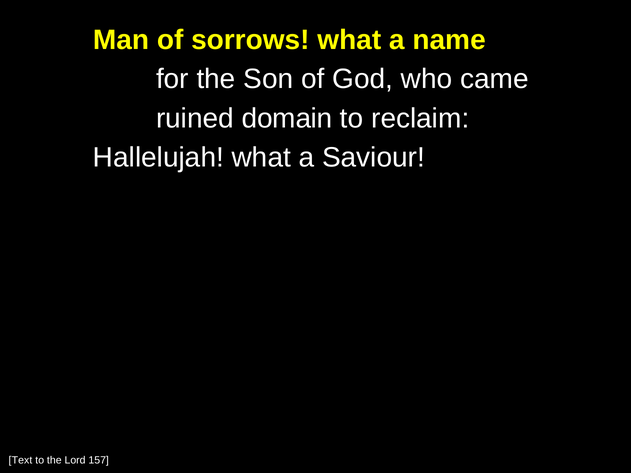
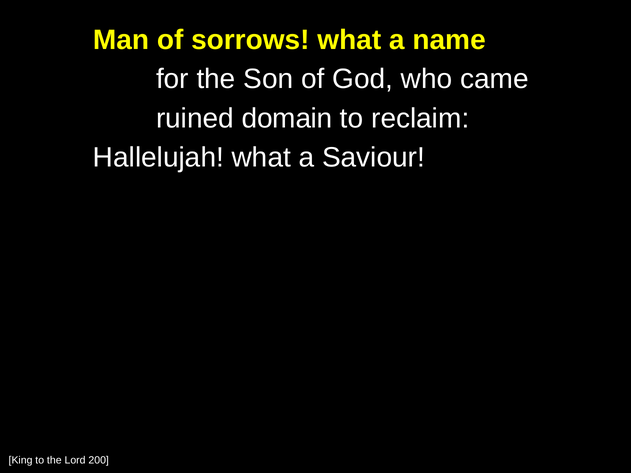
Text: Text -> King (21, 460)
157: 157 -> 200 (99, 460)
